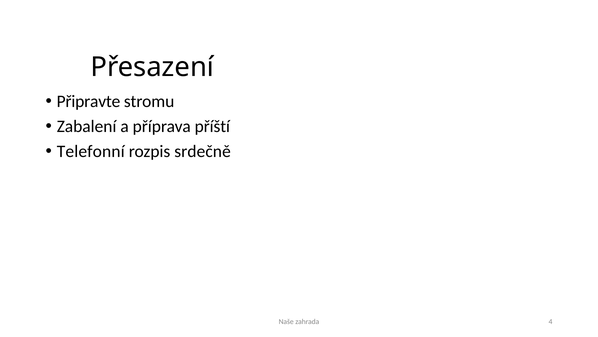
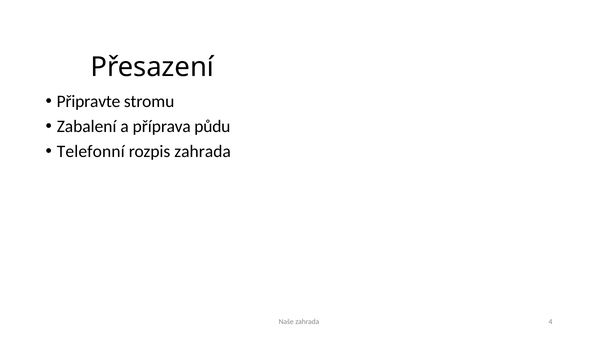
příští: příští -> půdu (212, 126)
rozpis srdečně: srdečně -> zahrada (203, 151)
